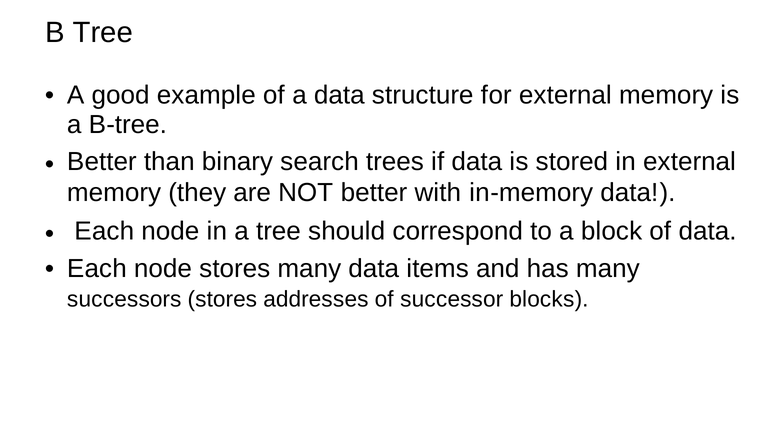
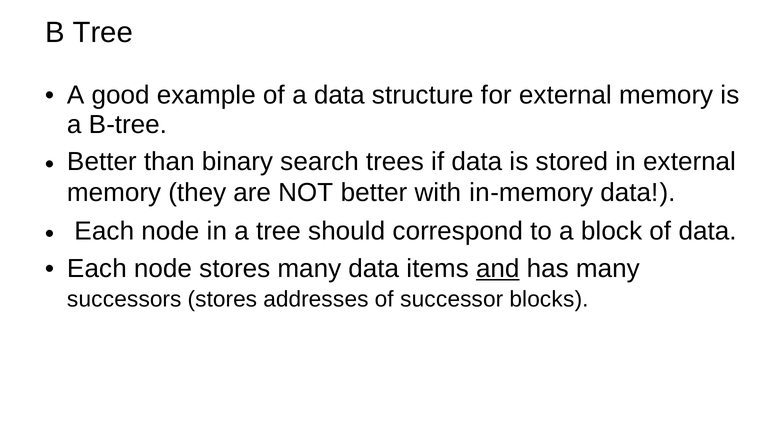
and underline: none -> present (498, 269)
